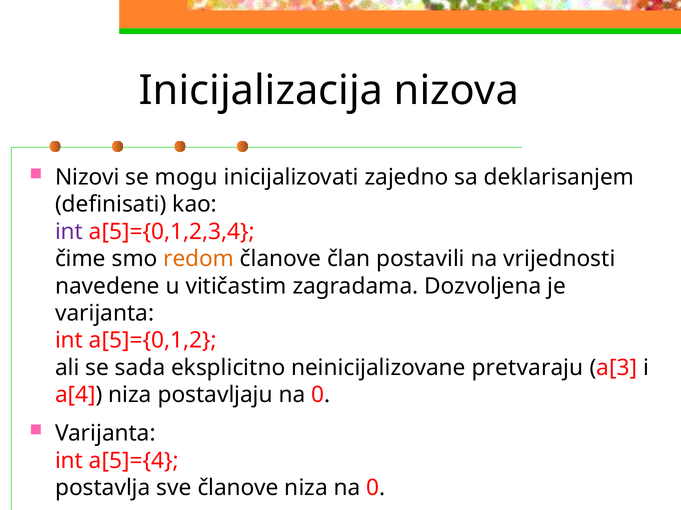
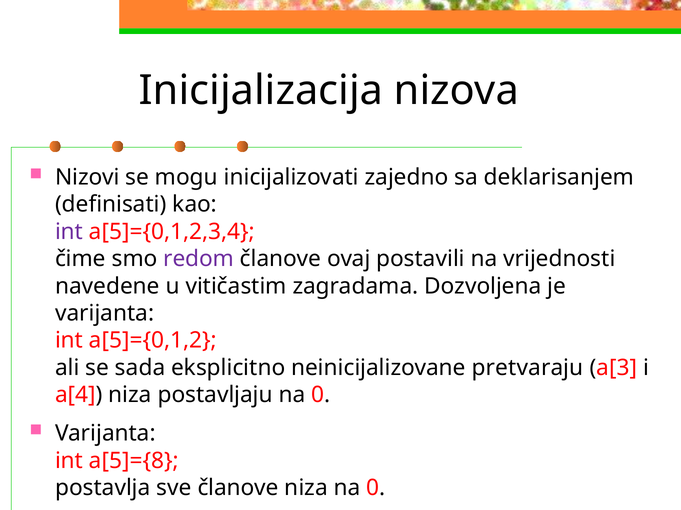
redom colour: orange -> purple (199, 259)
član: član -> ovaj (349, 259)
a[5]={4: a[5]={4 -> a[5]={8 (134, 461)
